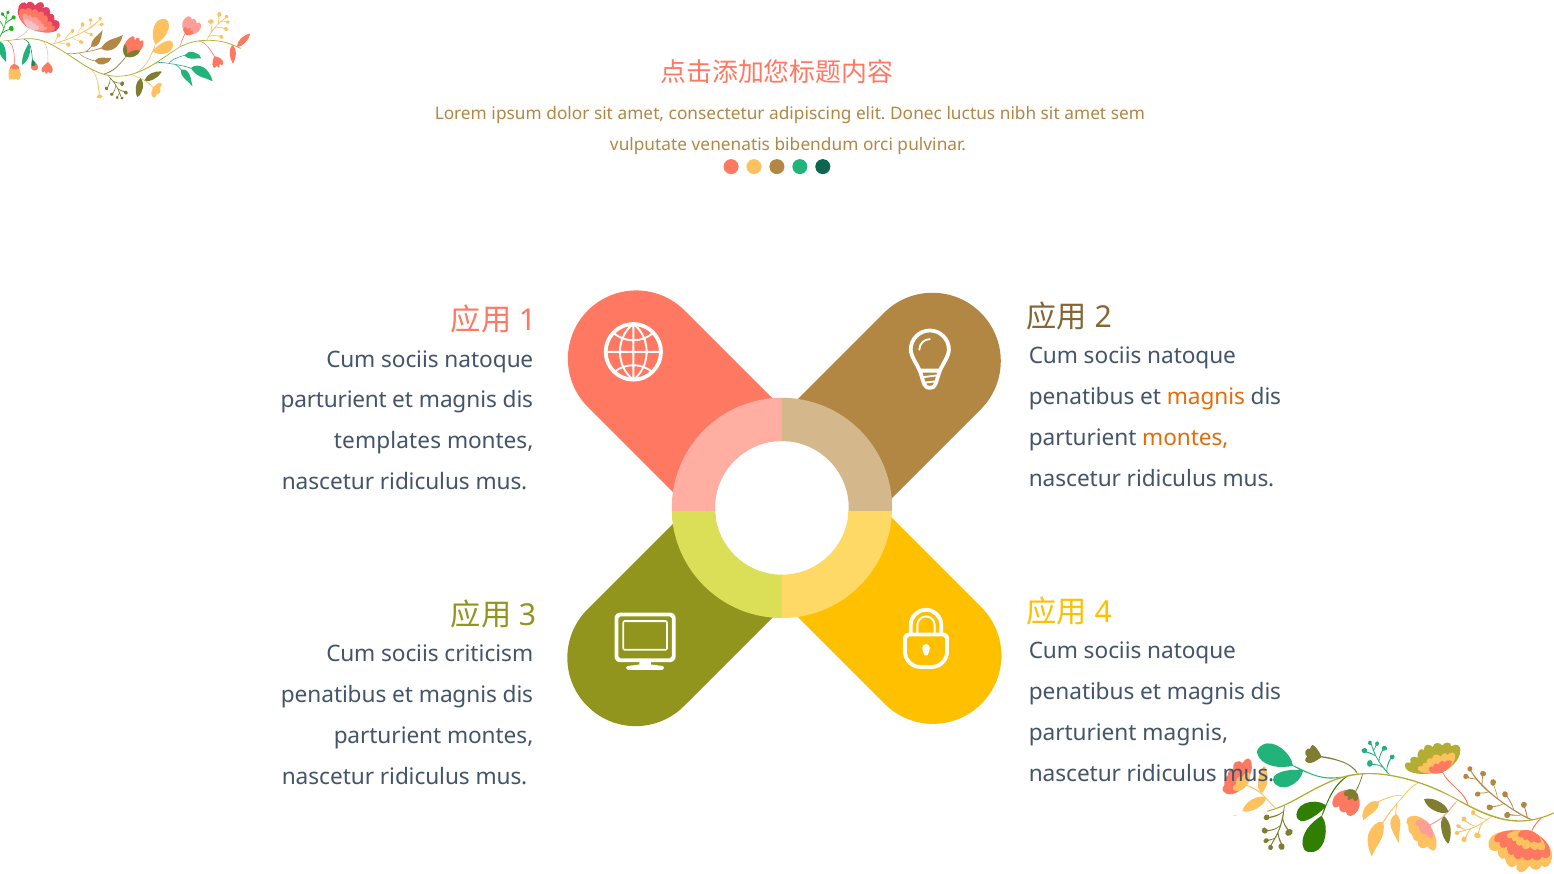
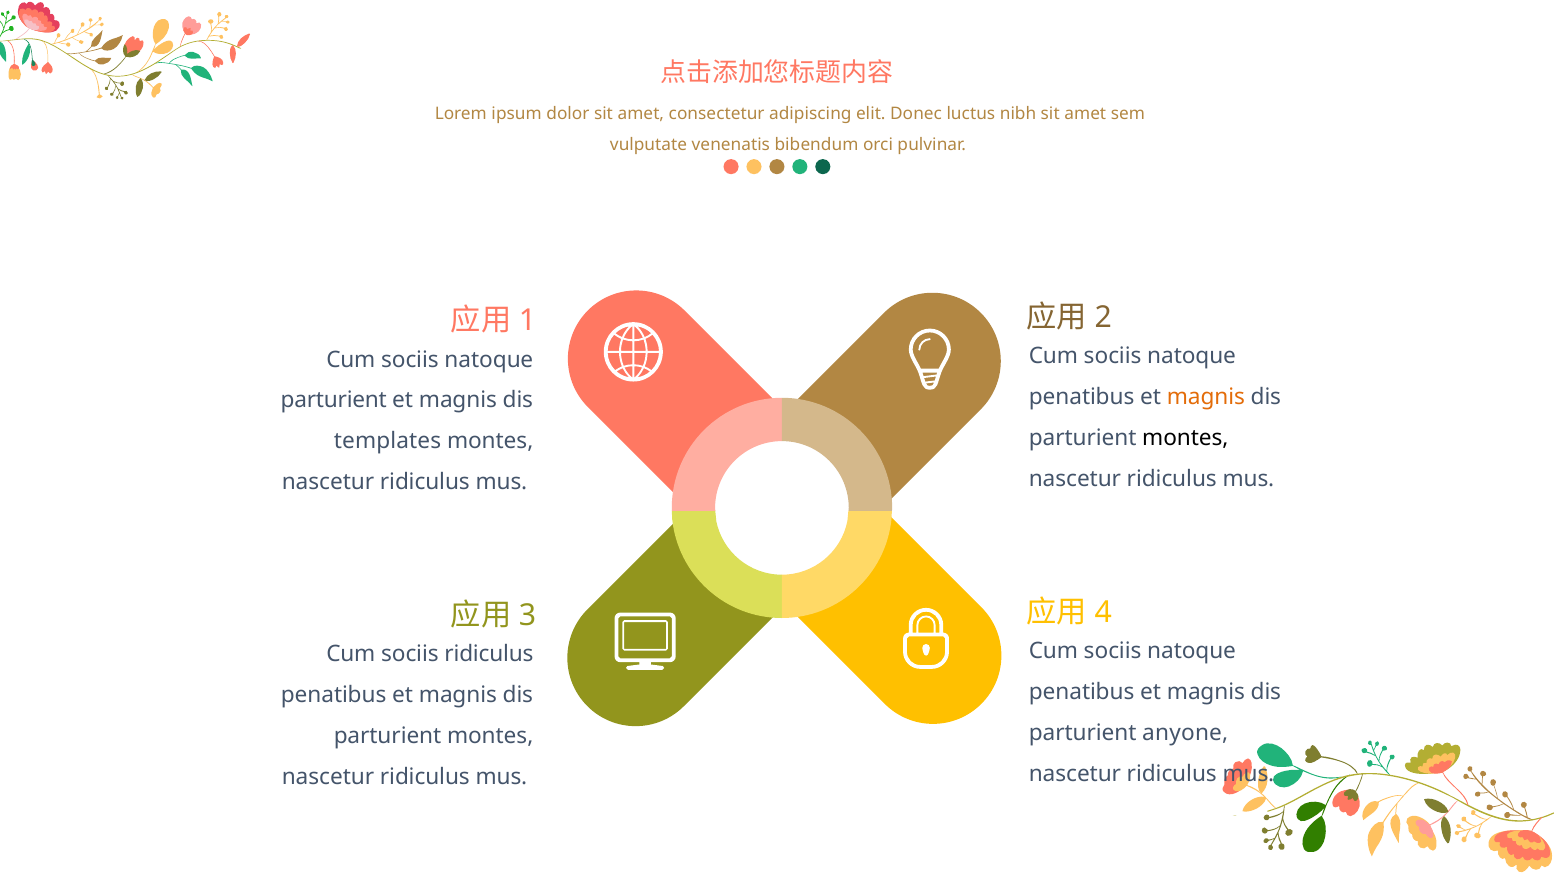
montes colour: orange -> black (1185, 438)
sociis criticism: criticism -> ridiculus (489, 655)
parturient magnis: magnis -> anyone (1185, 733)
